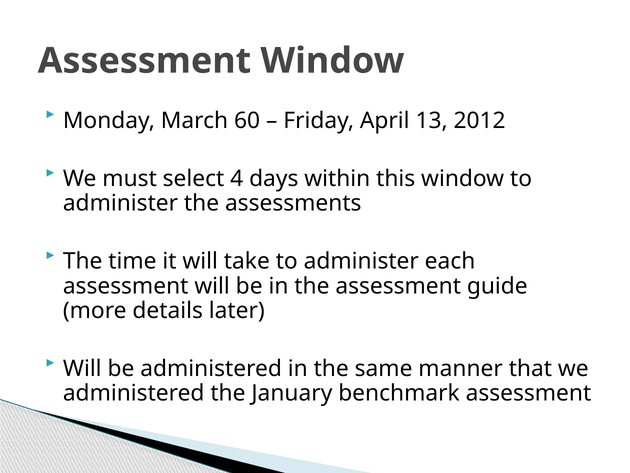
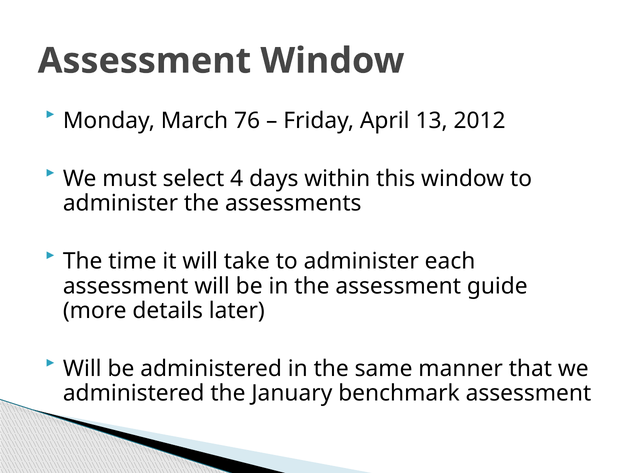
60: 60 -> 76 (247, 120)
